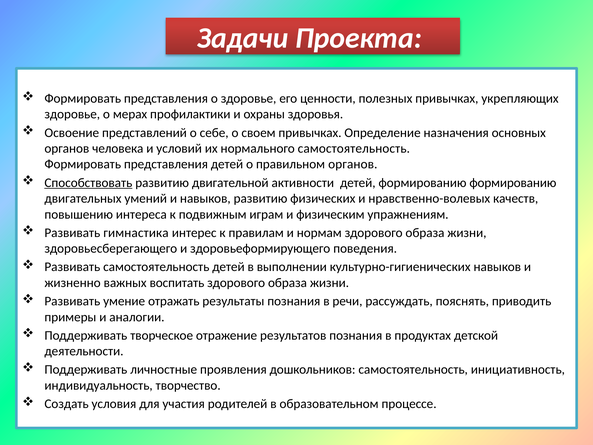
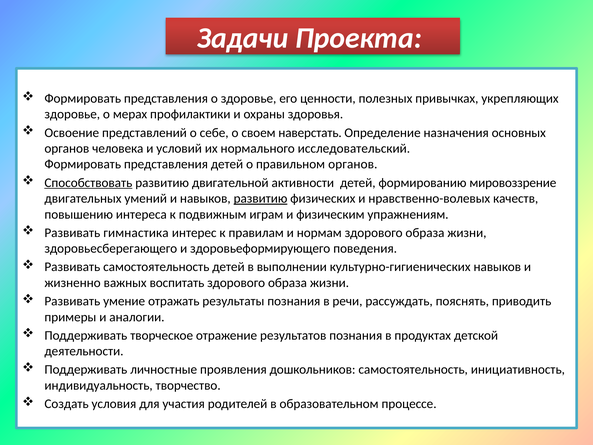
своем привычках: привычках -> наверстать (310, 133)
нормального самостоятельность: самостоятельность -> исследовательский (354, 148)
формированию формированию: формированию -> мировоззрение (513, 183)
развитию underline: none -> present (261, 198)
